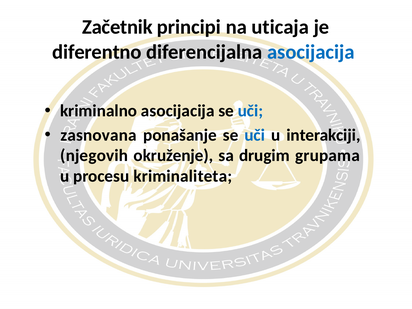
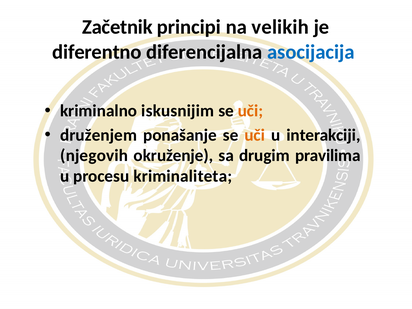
uticaja: uticaja -> velikih (280, 27)
kriminalno asocijacija: asocijacija -> iskusnijim (178, 111)
uči colour: blue -> orange (250, 111)
zasnovana: zasnovana -> druženjem (99, 135)
uči colour: blue -> orange (255, 135)
grupama: grupama -> pravilima (328, 156)
